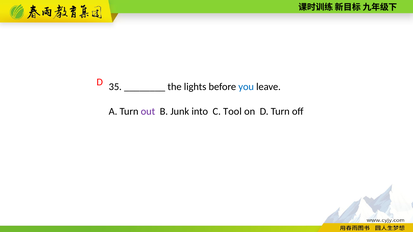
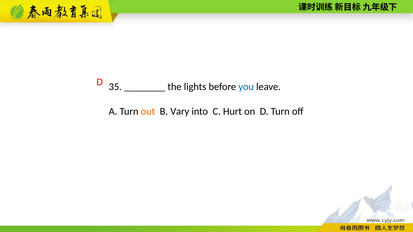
out colour: purple -> orange (148, 112)
Junk: Junk -> Vary (180, 112)
Tool: Tool -> Hurt (232, 112)
